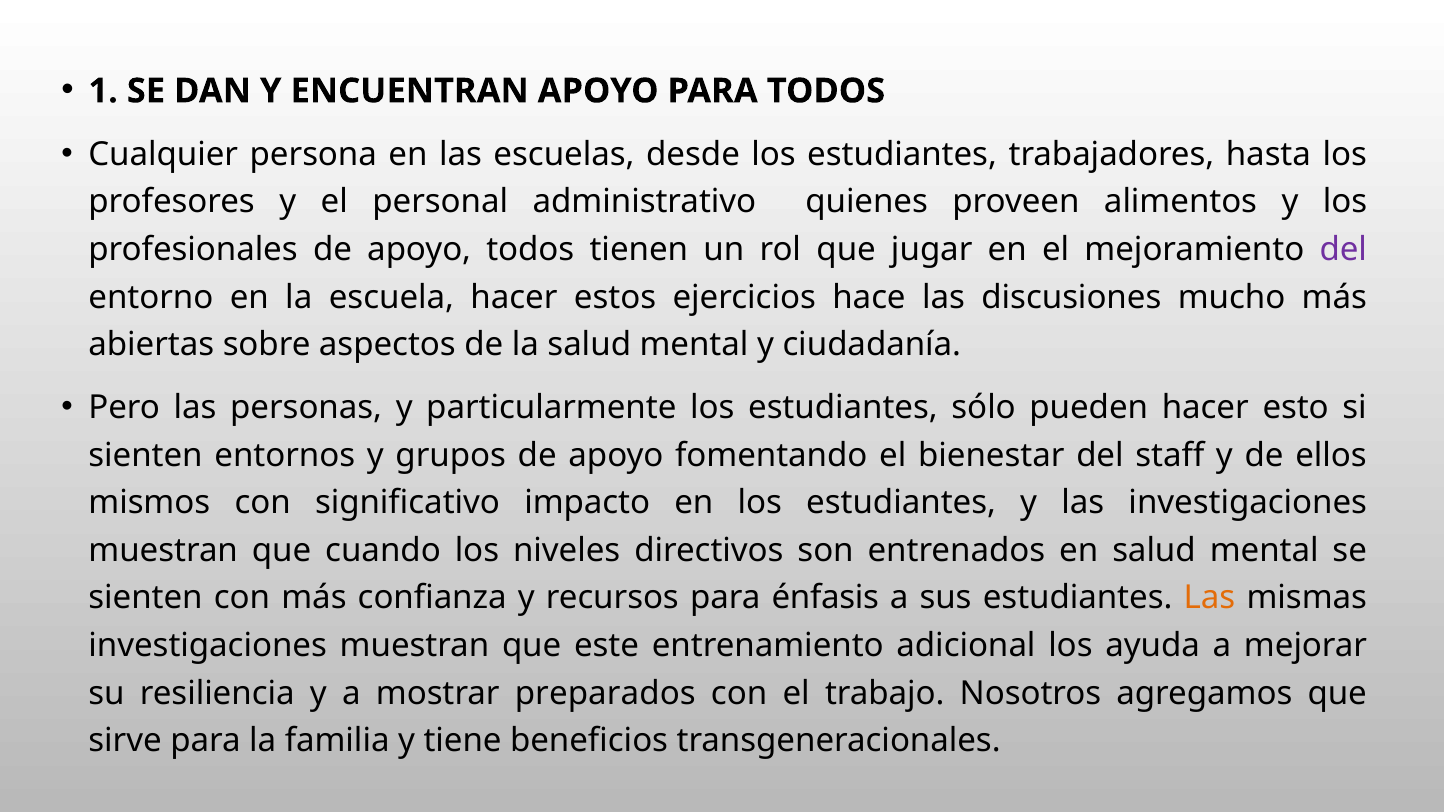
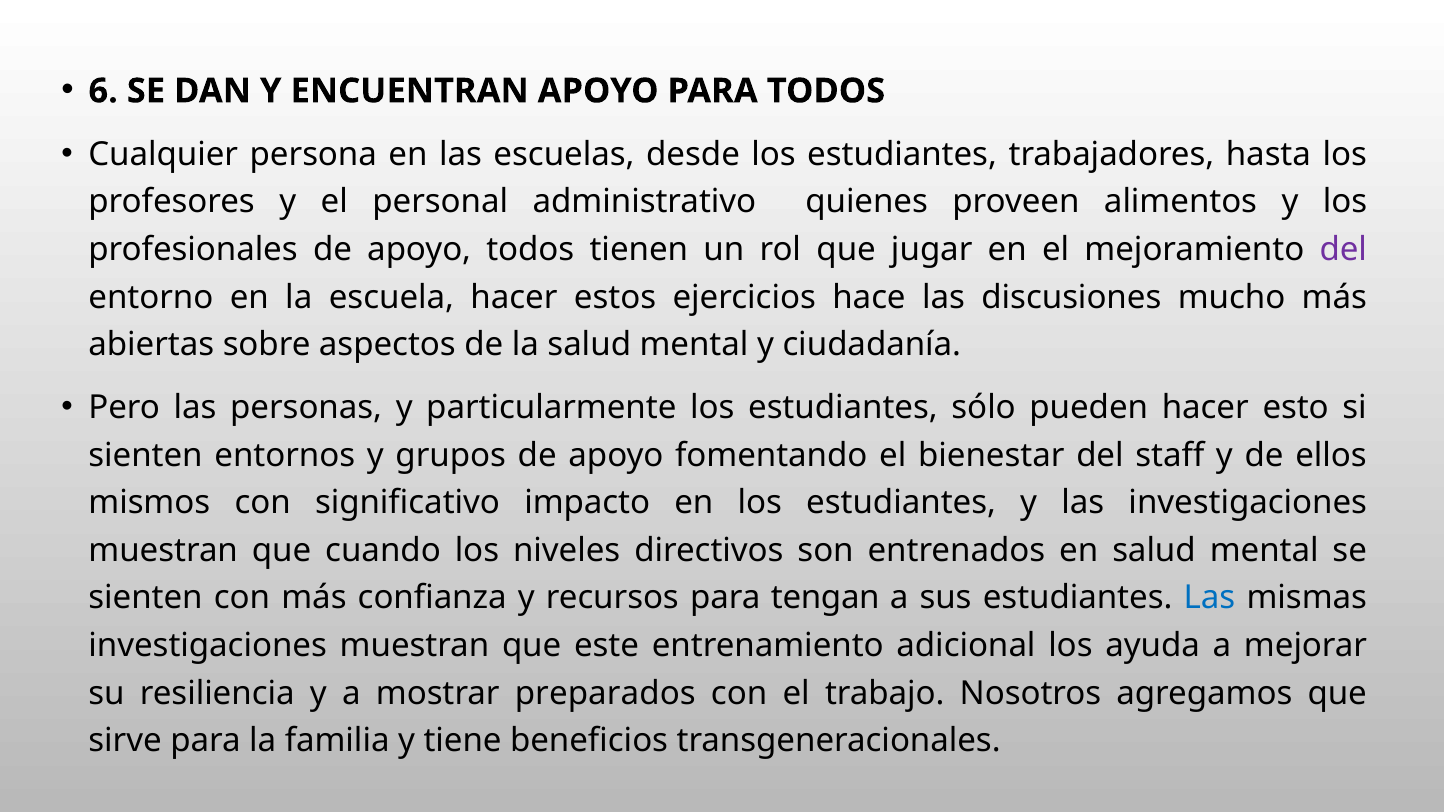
1: 1 -> 6 (103, 91)
énfasis: énfasis -> tengan (825, 598)
Las colour: orange -> blue (1210, 598)
